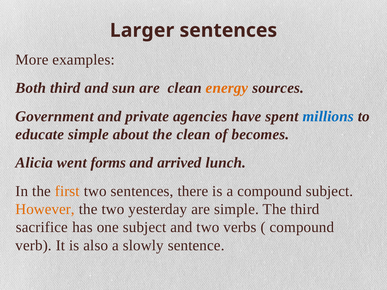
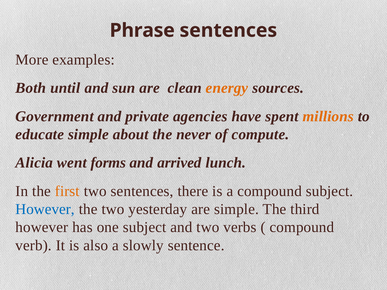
Larger: Larger -> Phrase (142, 30)
Both third: third -> until (65, 88)
millions colour: blue -> orange (328, 116)
the clean: clean -> never (194, 134)
becomes: becomes -> compute (260, 134)
However colour: orange -> blue (45, 209)
sacrifice: sacrifice -> however (42, 227)
